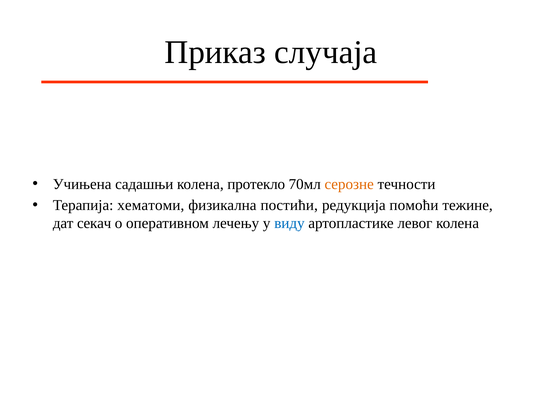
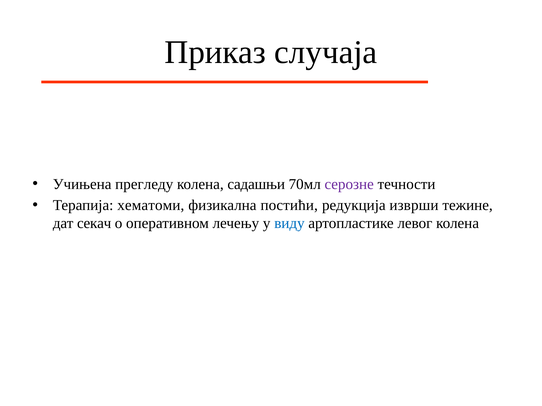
садашњи: садашњи -> прегледу (144, 184)
протекло: протекло -> садашњи (256, 184)
серозне colour: orange -> purple (349, 184)
помоћи: помоћи -> изврши (414, 206)
